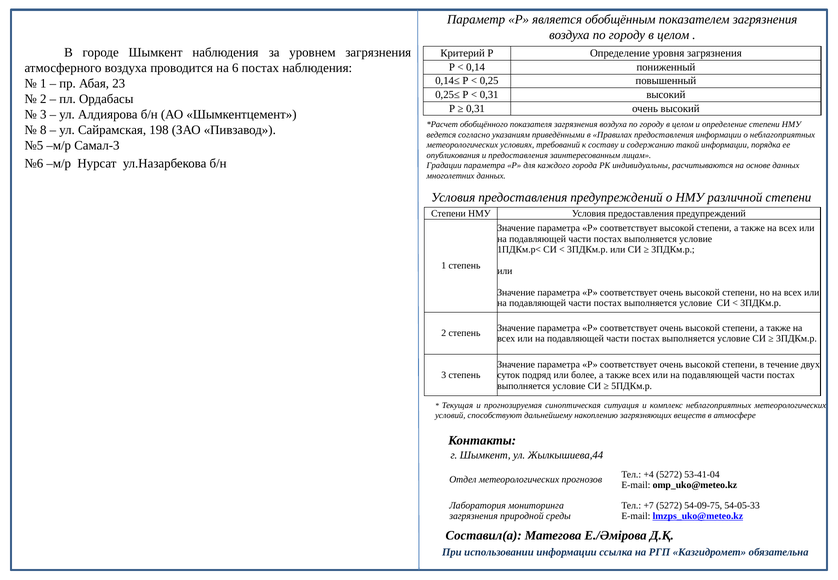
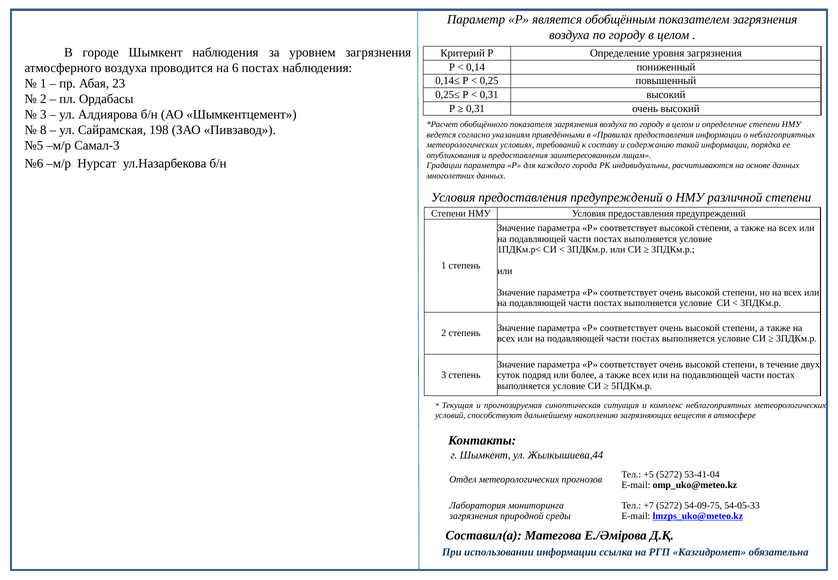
+4: +4 -> +5 (649, 474)
